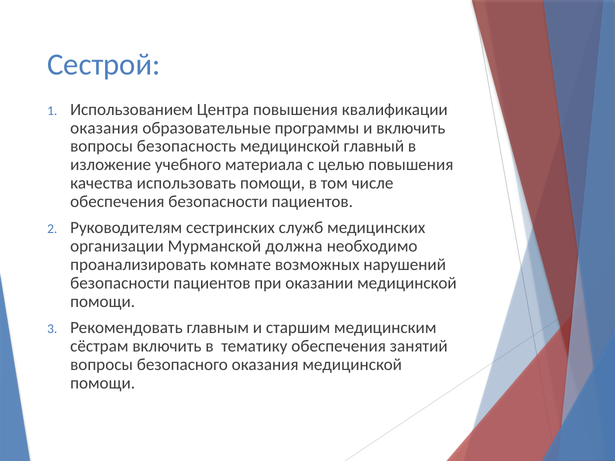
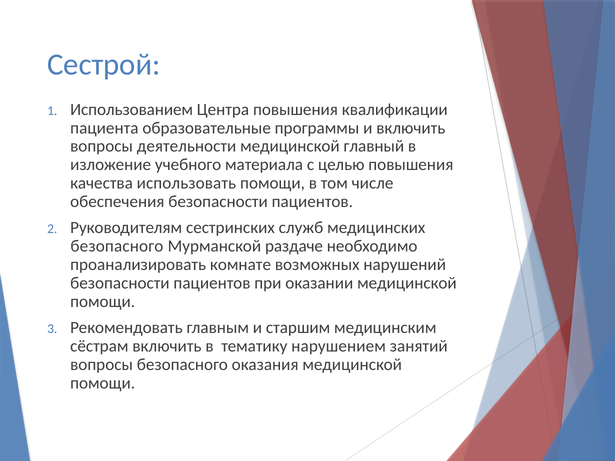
оказания: оказания -> пациента (104, 128)
безопасность: безопасность -> деятельности (187, 146)
организации: организации -> безопасного (117, 246)
должна: должна -> раздаче (294, 246)
тематику обеспечения: обеспечения -> нарушением (339, 346)
